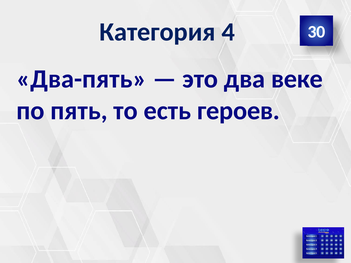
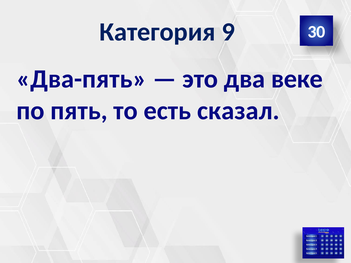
4: 4 -> 9 (228, 32)
героев: героев -> сказал (238, 111)
